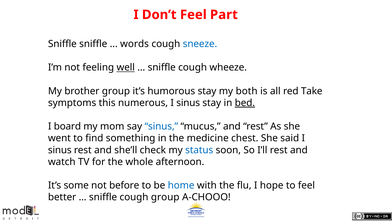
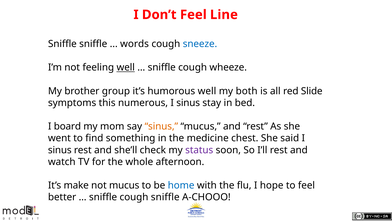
Part: Part -> Line (224, 15)
humorous stay: stay -> well (207, 91)
Take: Take -> Slide (312, 91)
bed underline: present -> none (245, 103)
sinus colour: blue -> orange (161, 126)
status colour: blue -> purple (199, 150)
some: some -> make (76, 185)
not before: before -> mucus (124, 185)
cough group: group -> sniffle (165, 197)
